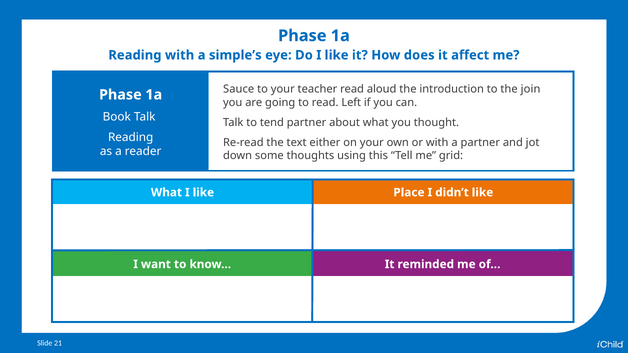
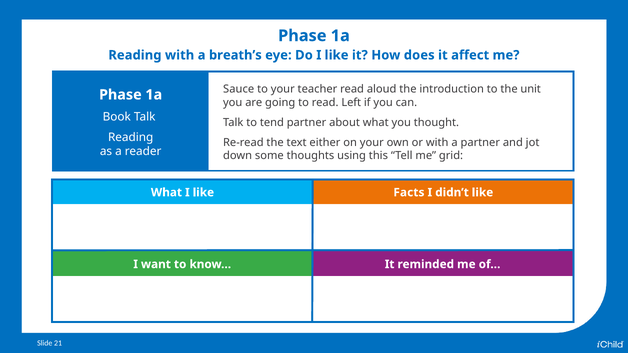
simple’s: simple’s -> breath’s (235, 55)
join: join -> unit (531, 89)
Place: Place -> Facts (409, 193)
